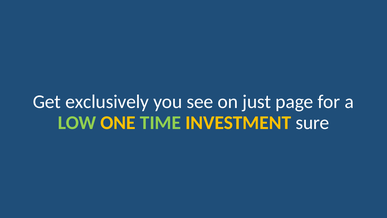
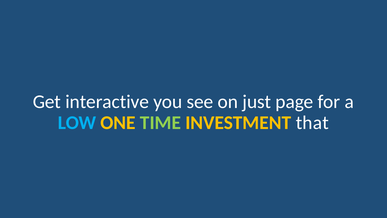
exclusively: exclusively -> interactive (107, 102)
LOW colour: light green -> light blue (77, 122)
sure: sure -> that (312, 122)
